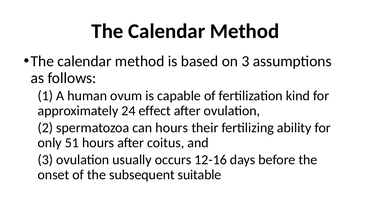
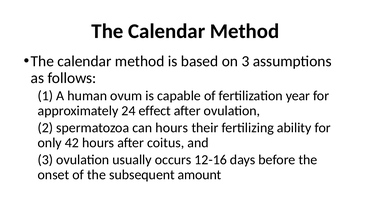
kind: kind -> year (298, 96)
51: 51 -> 42 (72, 143)
suitable: suitable -> amount (200, 175)
